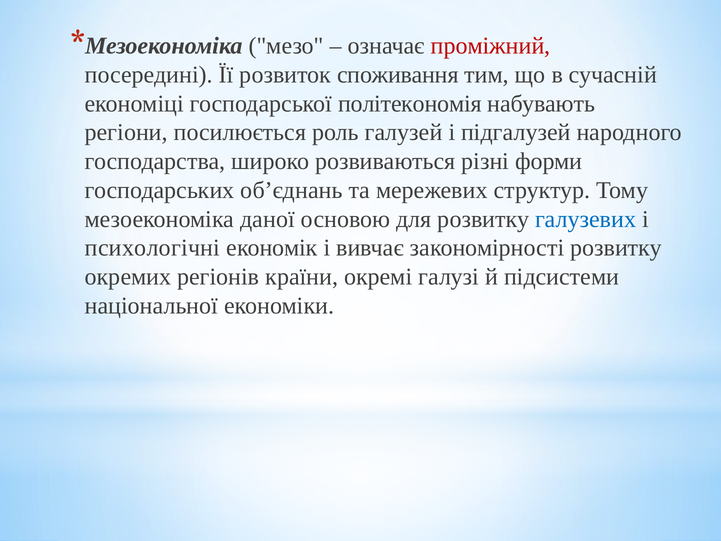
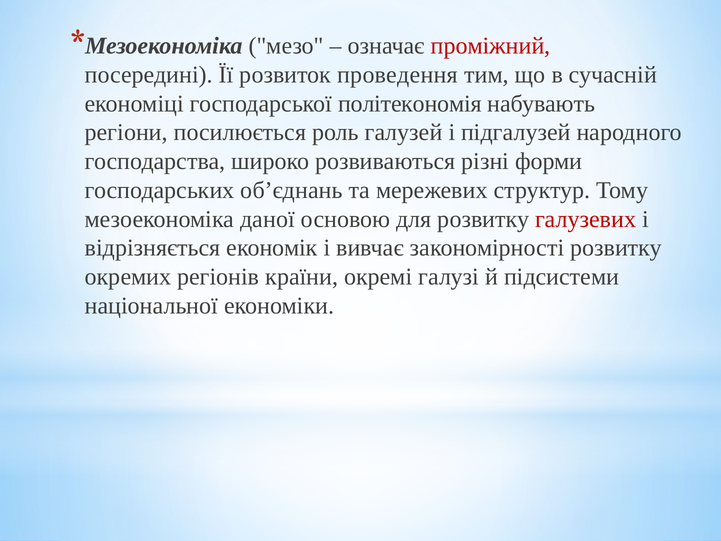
споживання: споживання -> проведення (398, 75)
галузевих colour: blue -> red (586, 219)
психологічні: психологічні -> відрізняється (153, 248)
